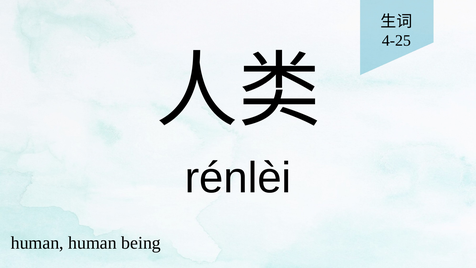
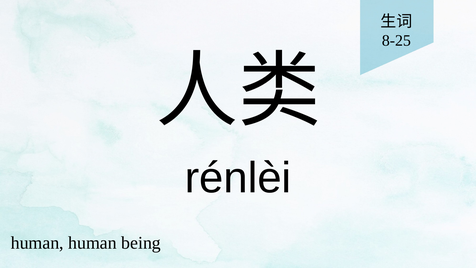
4-25: 4-25 -> 8-25 (396, 41)
